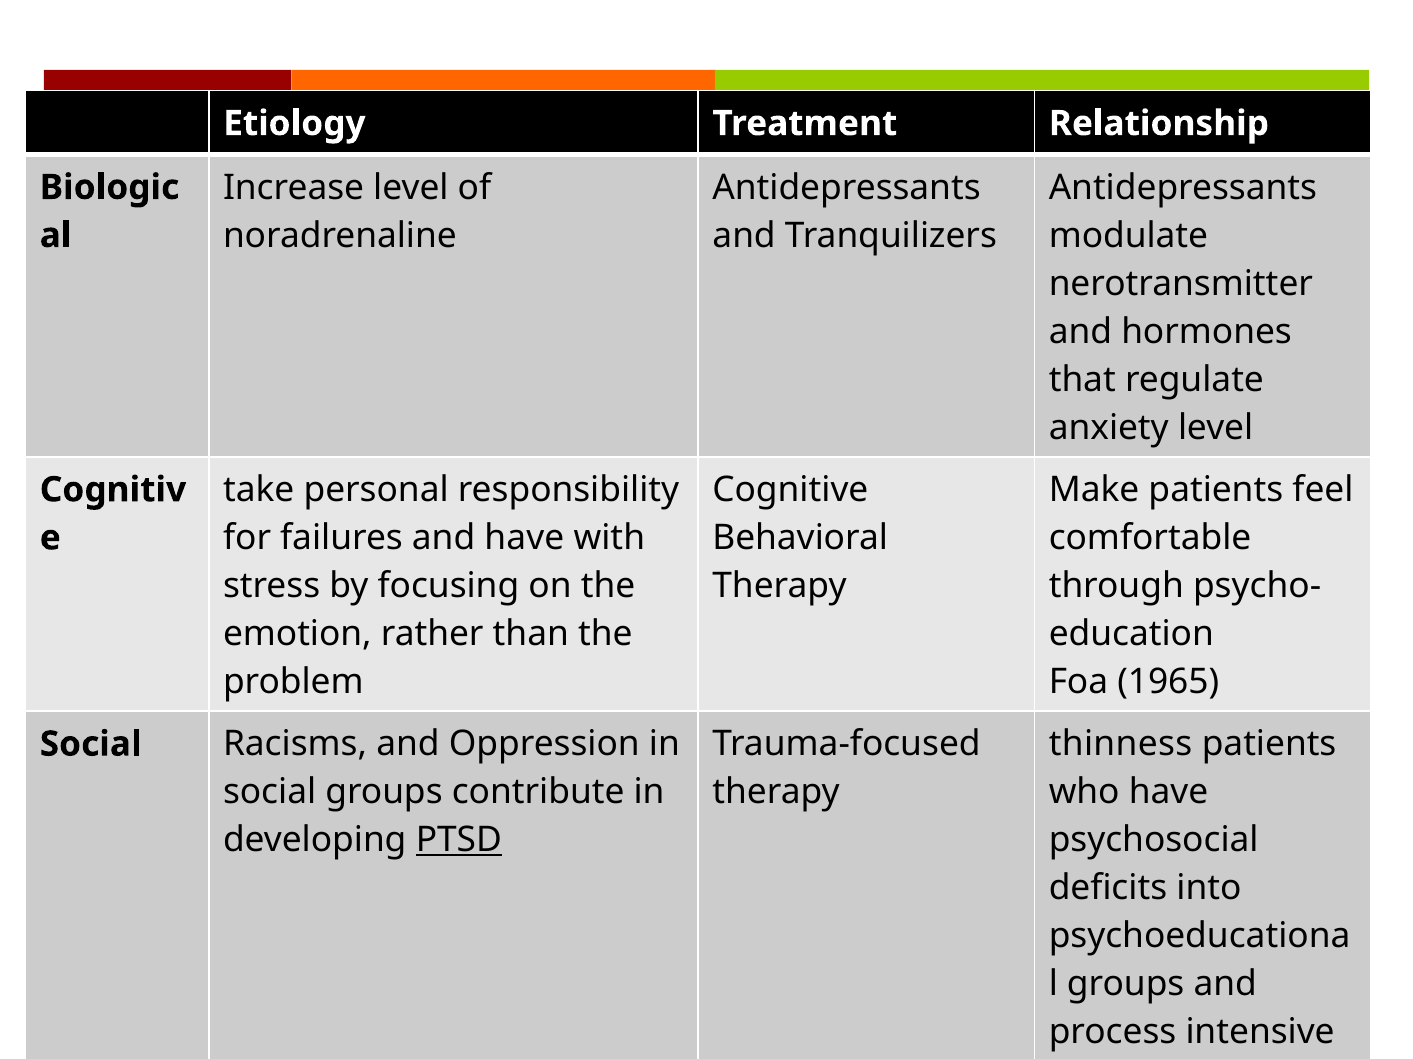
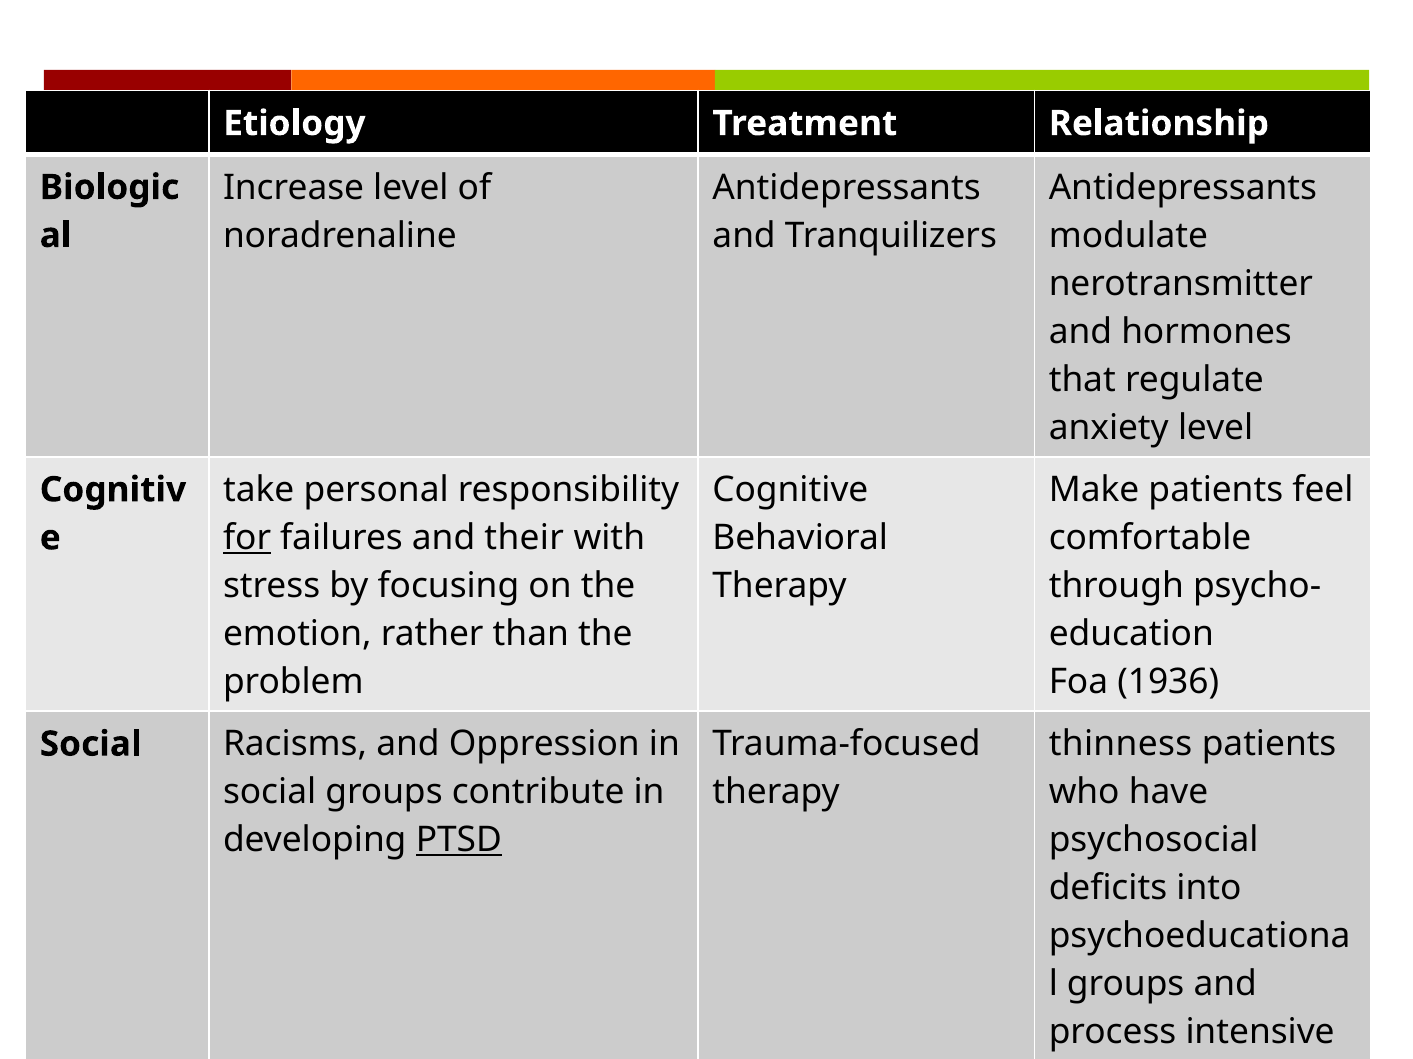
for underline: none -> present (247, 538)
and have: have -> their (524, 538)
1965: 1965 -> 1936 (1168, 682)
